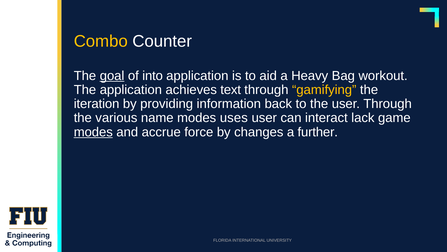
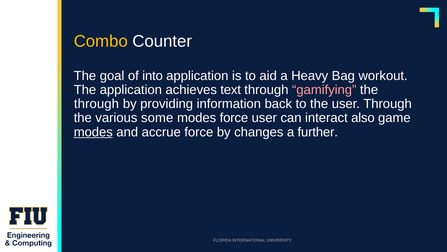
goal underline: present -> none (112, 76)
gamifying colour: yellow -> pink (324, 90)
iteration: iteration -> through (96, 104)
name: name -> some (157, 118)
modes uses: uses -> force (234, 118)
lack: lack -> also (363, 118)
